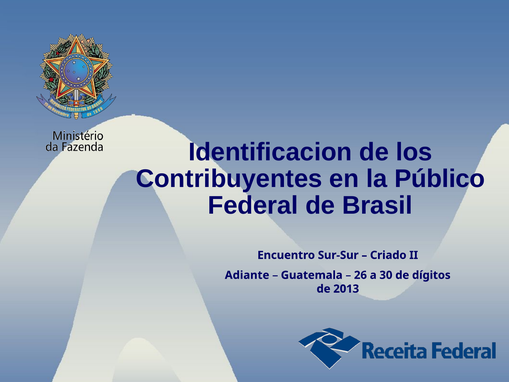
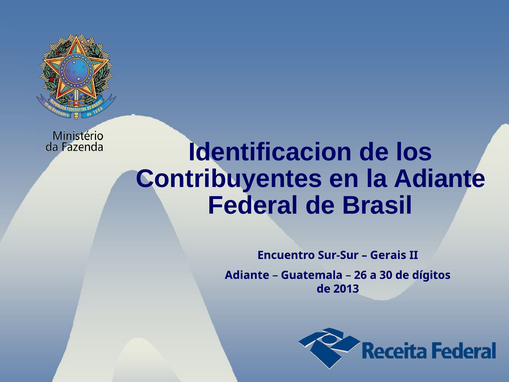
la Público: Público -> Adiante (440, 179)
Criado: Criado -> Gerais (388, 255)
